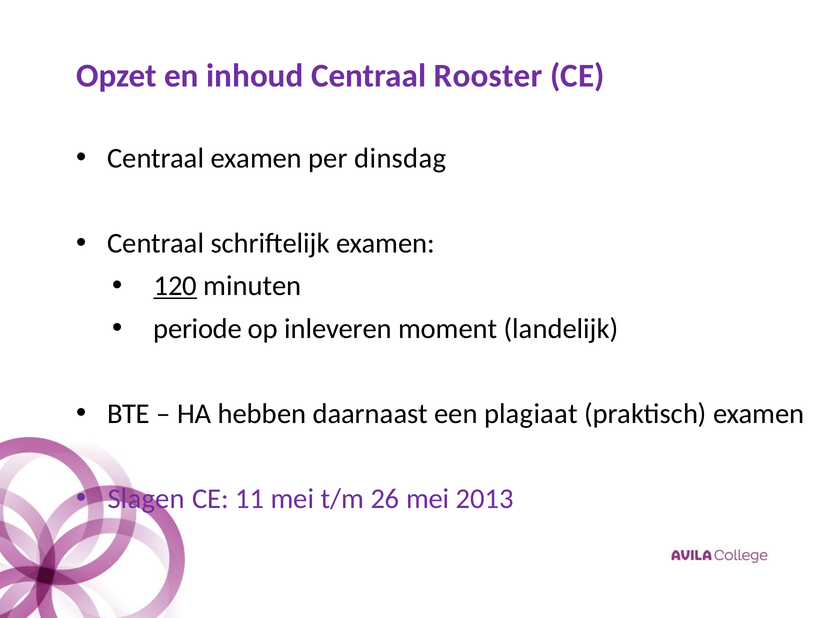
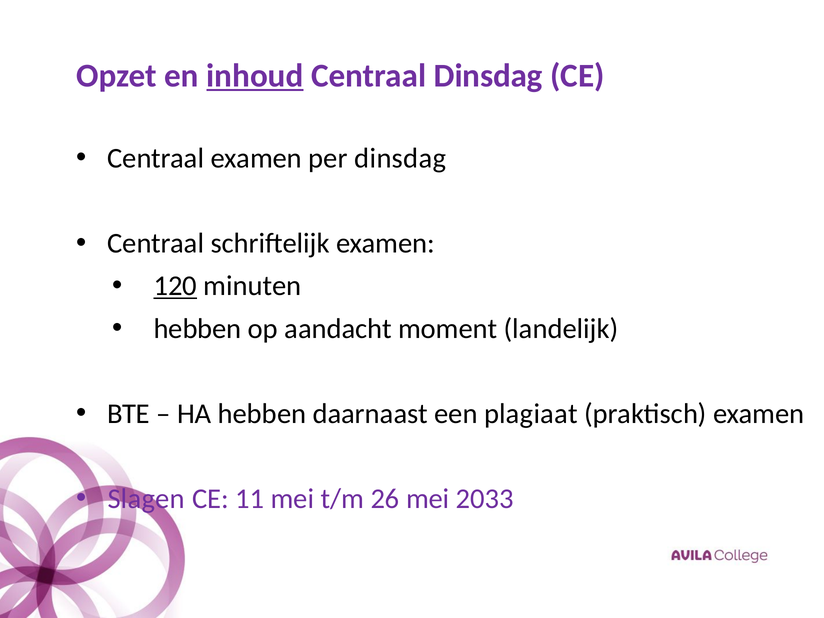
inhoud underline: none -> present (255, 76)
Centraal Rooster: Rooster -> Dinsdag (488, 76)
periode: periode -> hebben (198, 329)
inleveren: inleveren -> aandacht (338, 329)
2013: 2013 -> 2033 (485, 499)
